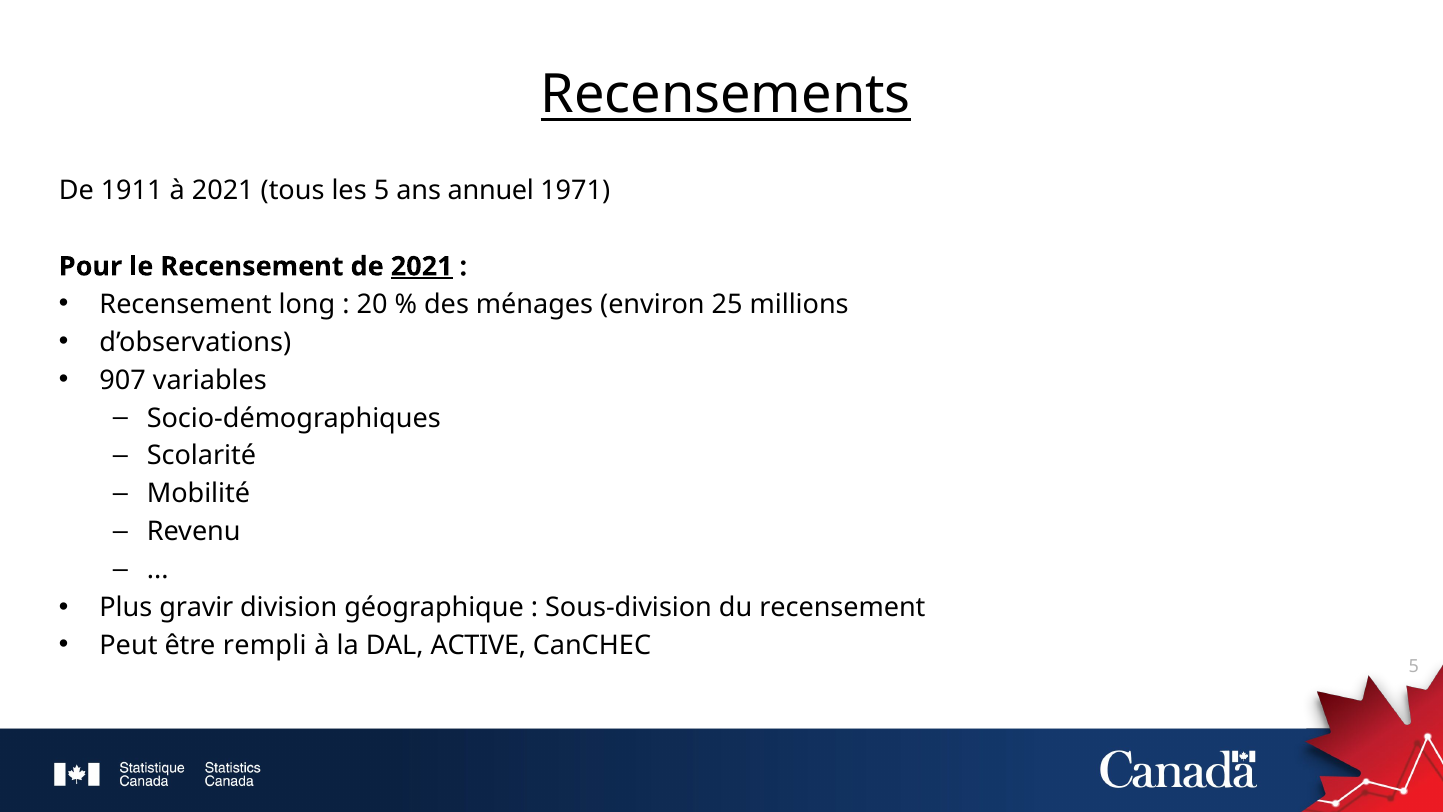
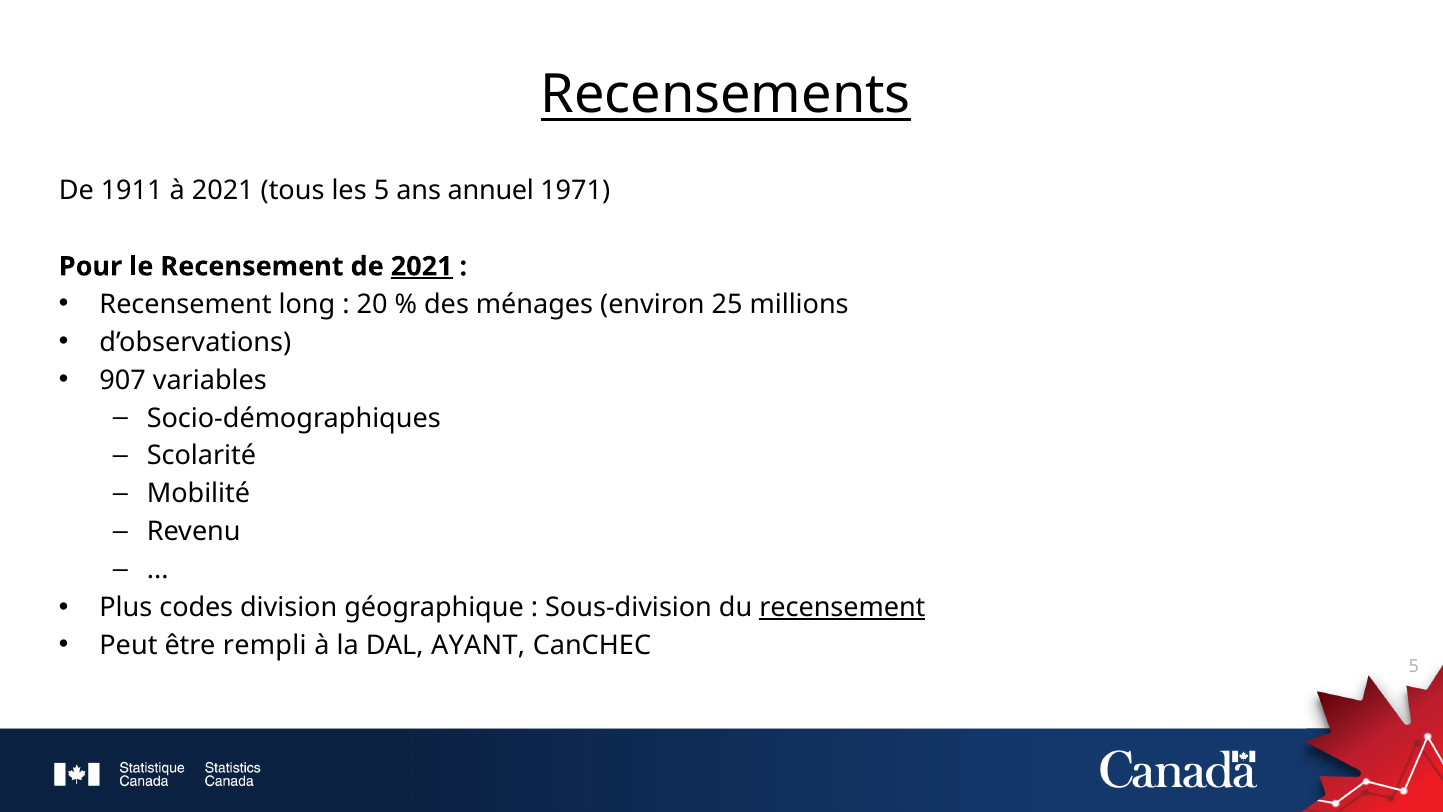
gravir: gravir -> codes (196, 607)
recensement underline: none -> present (842, 607)
ACTIVE: ACTIVE -> AYANT (478, 645)
